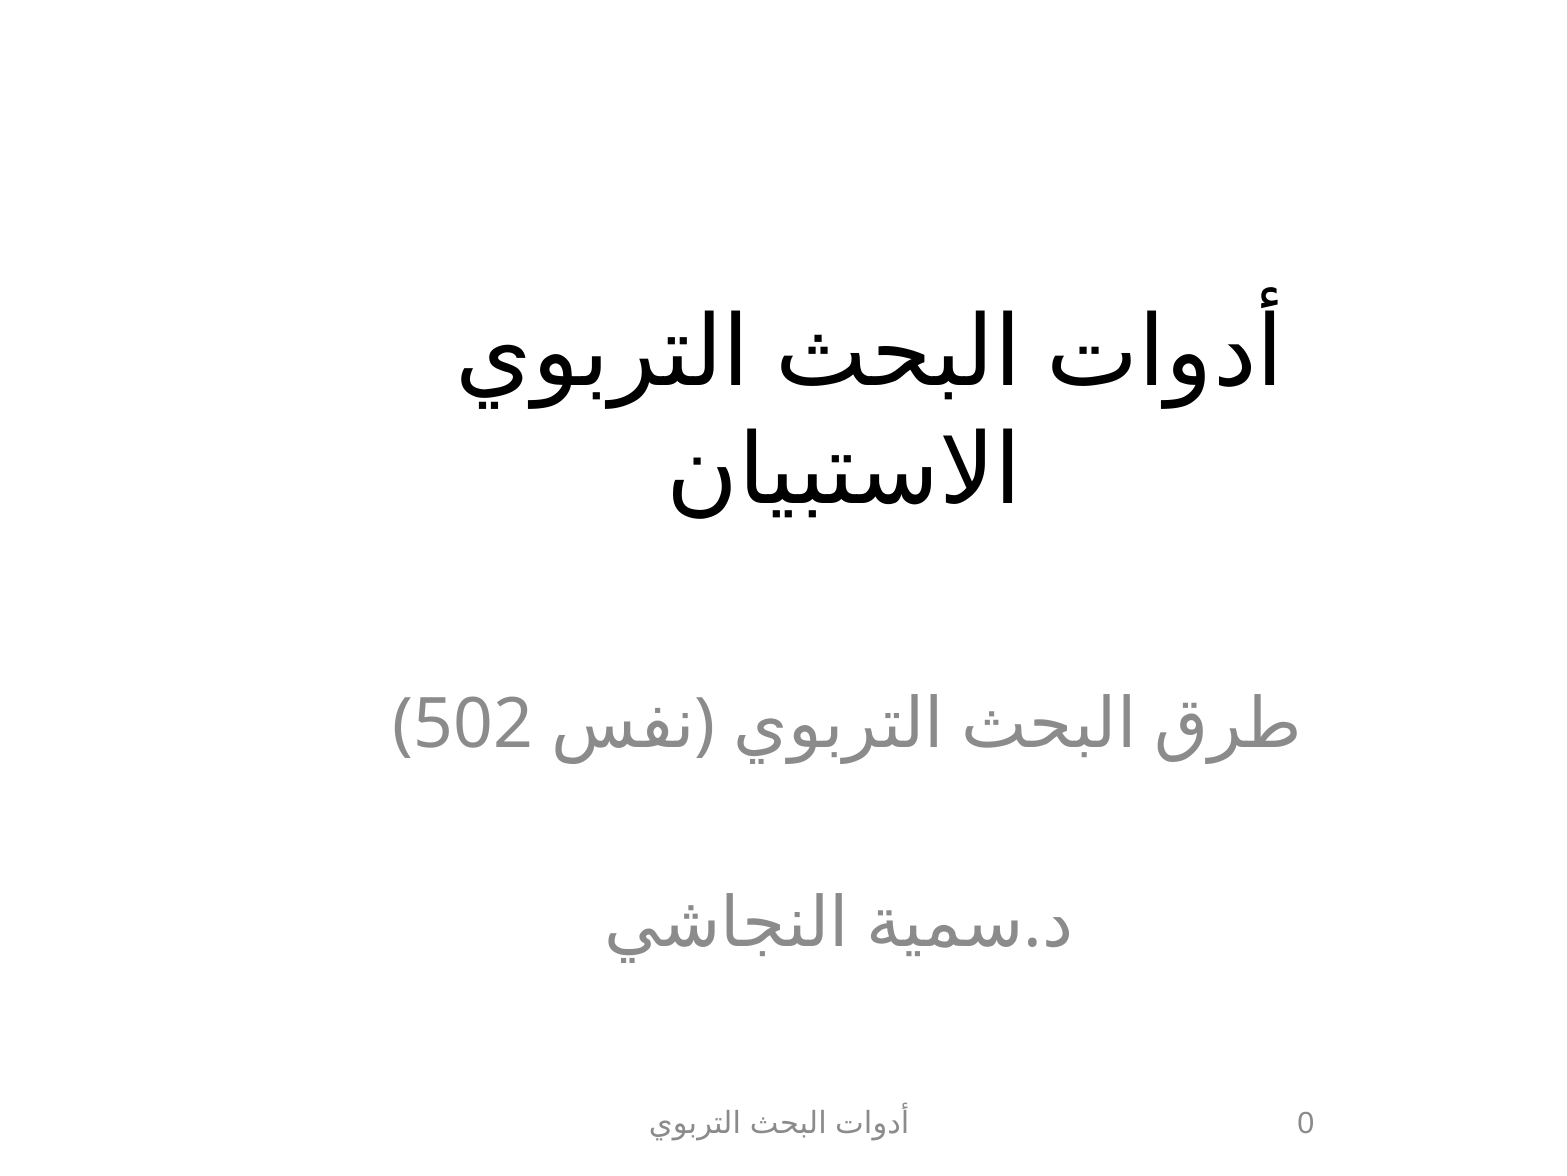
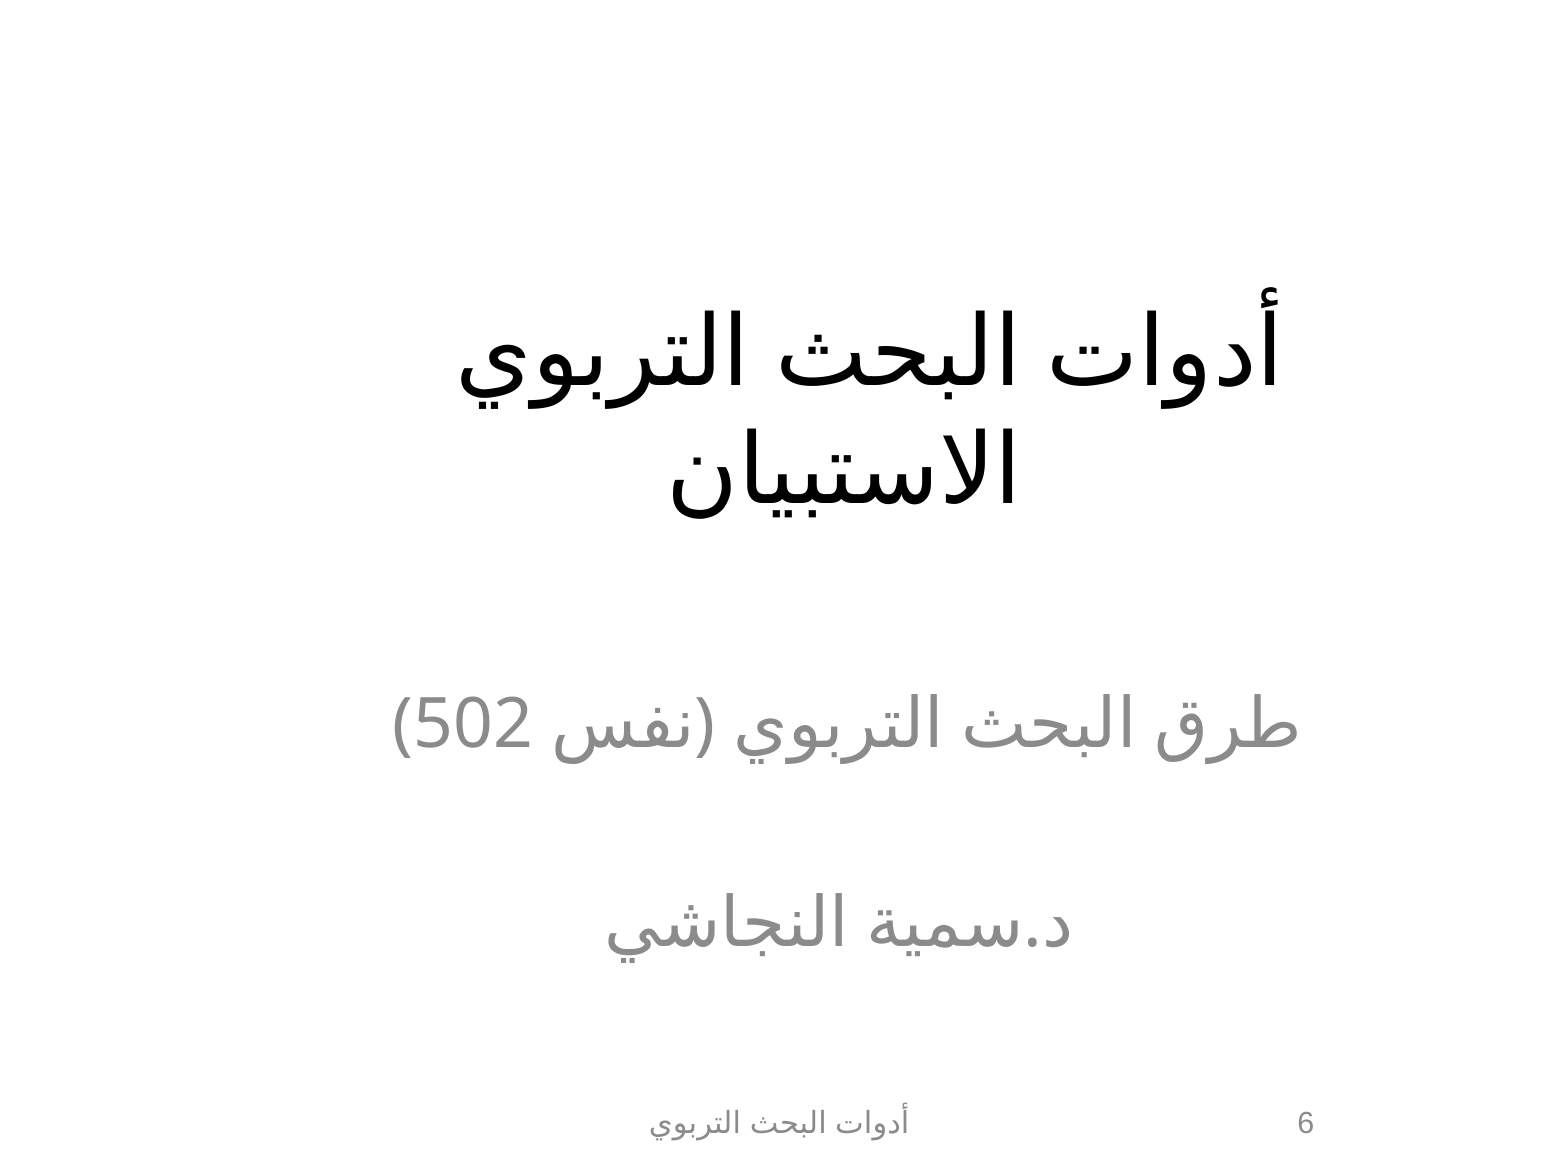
0: 0 -> 6 (1306, 1123)
